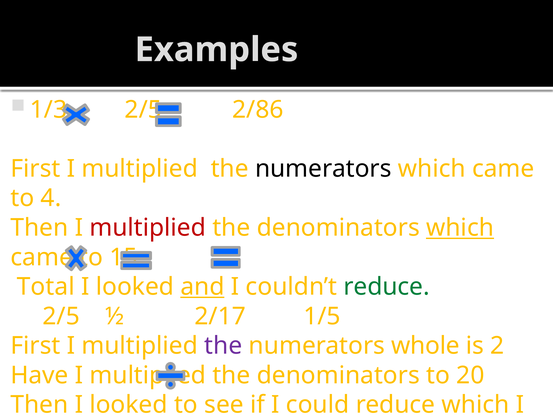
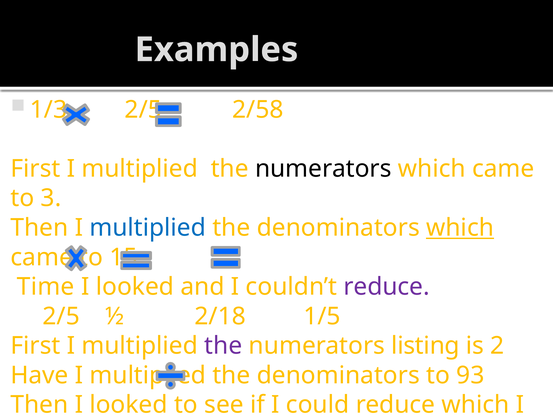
2/86: 2/86 -> 2/58 (258, 110)
4: 4 -> 3 (51, 198)
multiplied colour: red -> blue (148, 228)
Total: Total -> Time (46, 287)
and underline: present -> none (202, 287)
reduce colour: green -> purple (387, 287)
2/17: 2/17 -> 2/18 (220, 316)
whole: whole -> listing (425, 346)
20: 20 -> 93 (470, 375)
